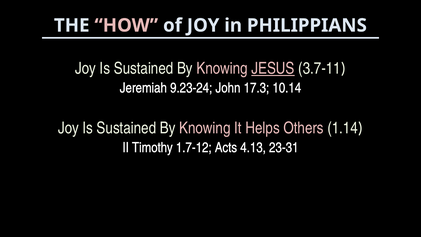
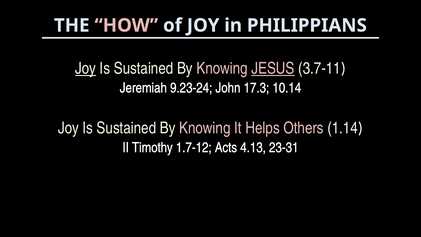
Joy underline: none -> present (86, 68)
